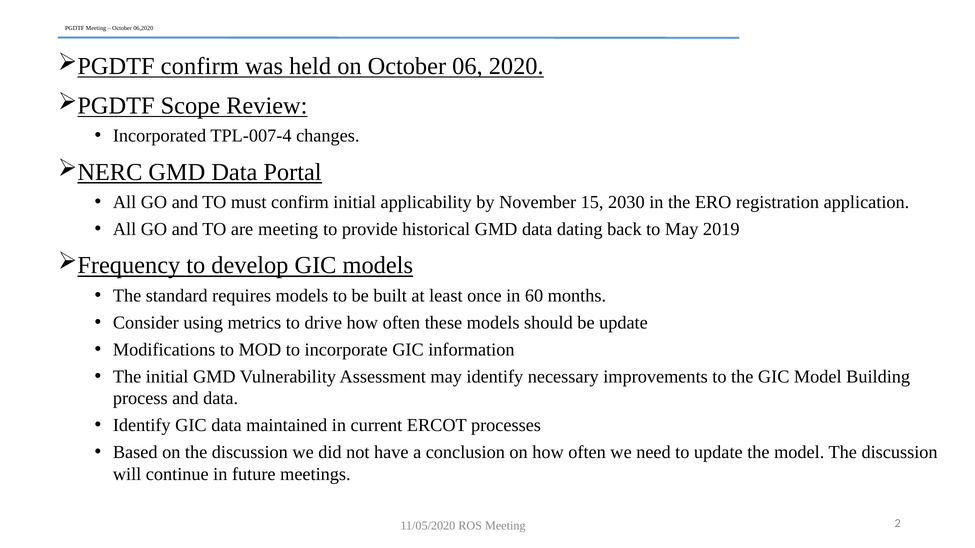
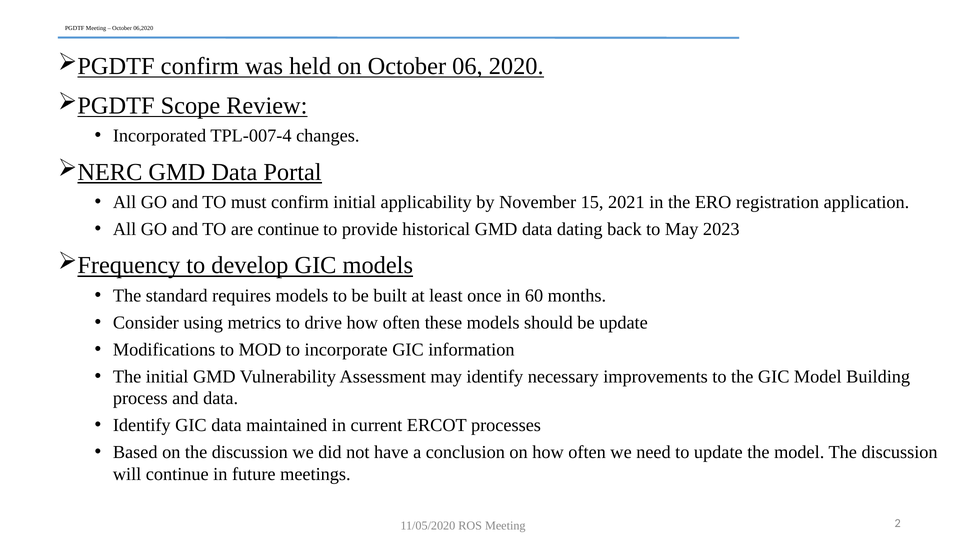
2030: 2030 -> 2021 (626, 202)
are meeting: meeting -> continue (288, 229)
2019: 2019 -> 2023 (721, 229)
